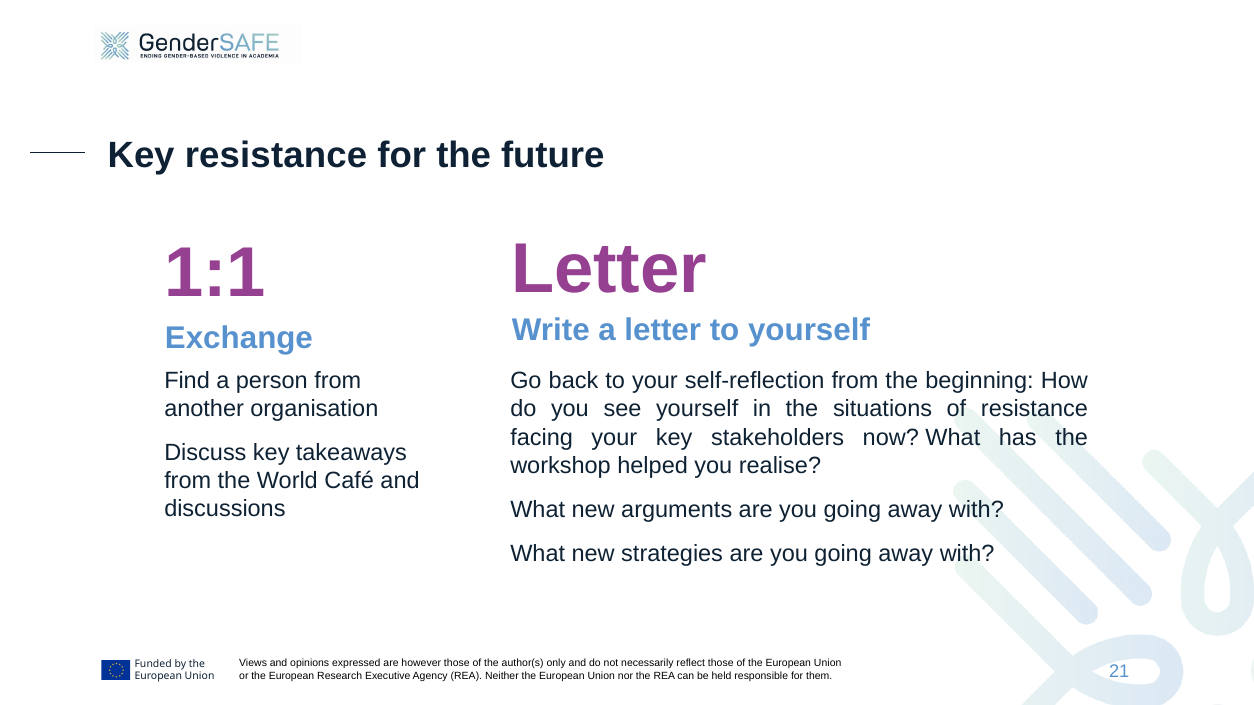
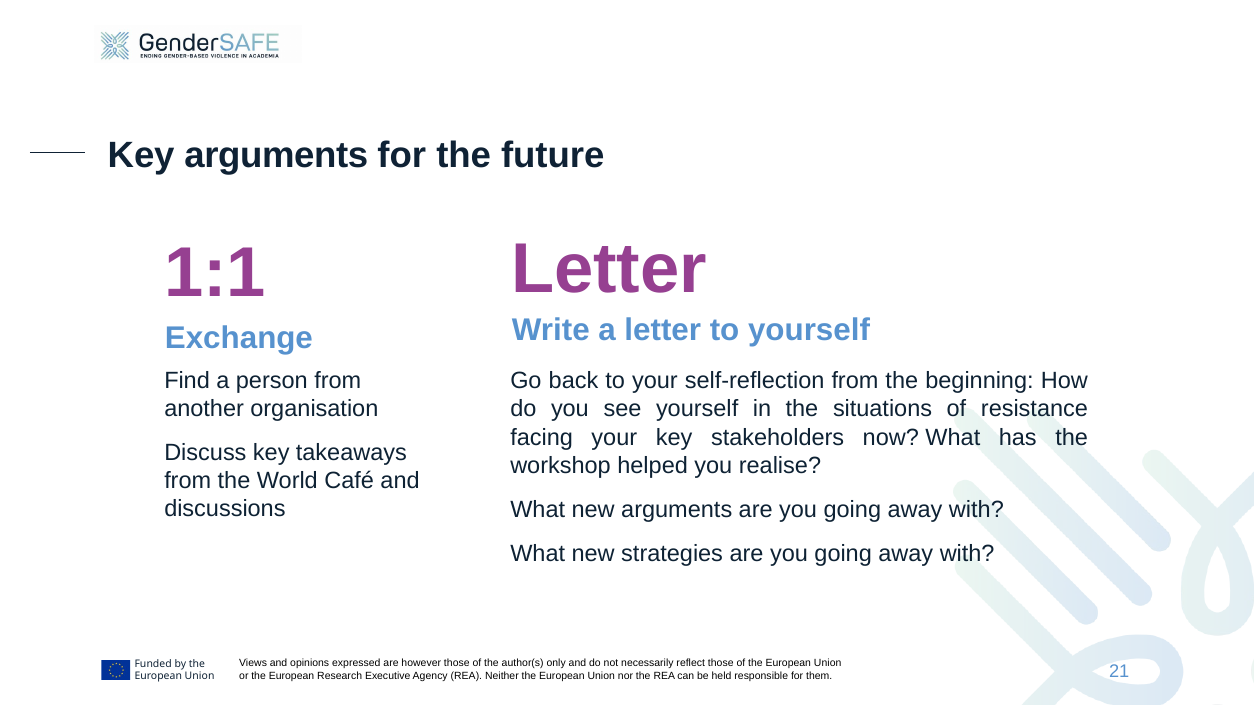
Key resistance: resistance -> arguments (276, 156)
